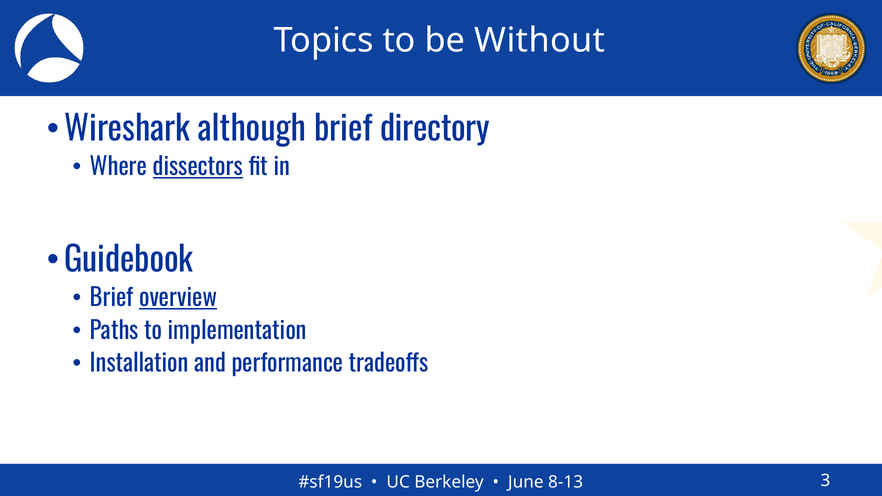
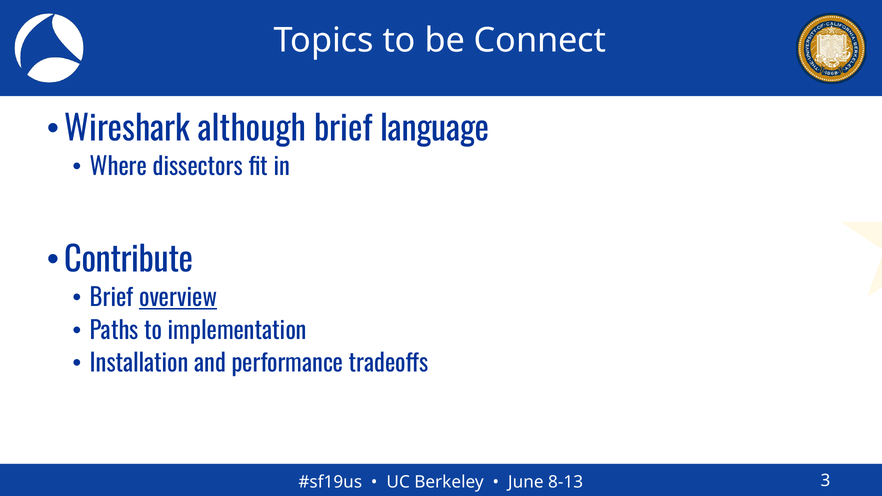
Without: Without -> Connect (540, 40)
directory: directory -> language (435, 129)
dissectors underline: present -> none (198, 167)
Guidebook: Guidebook -> Contribute (129, 261)
